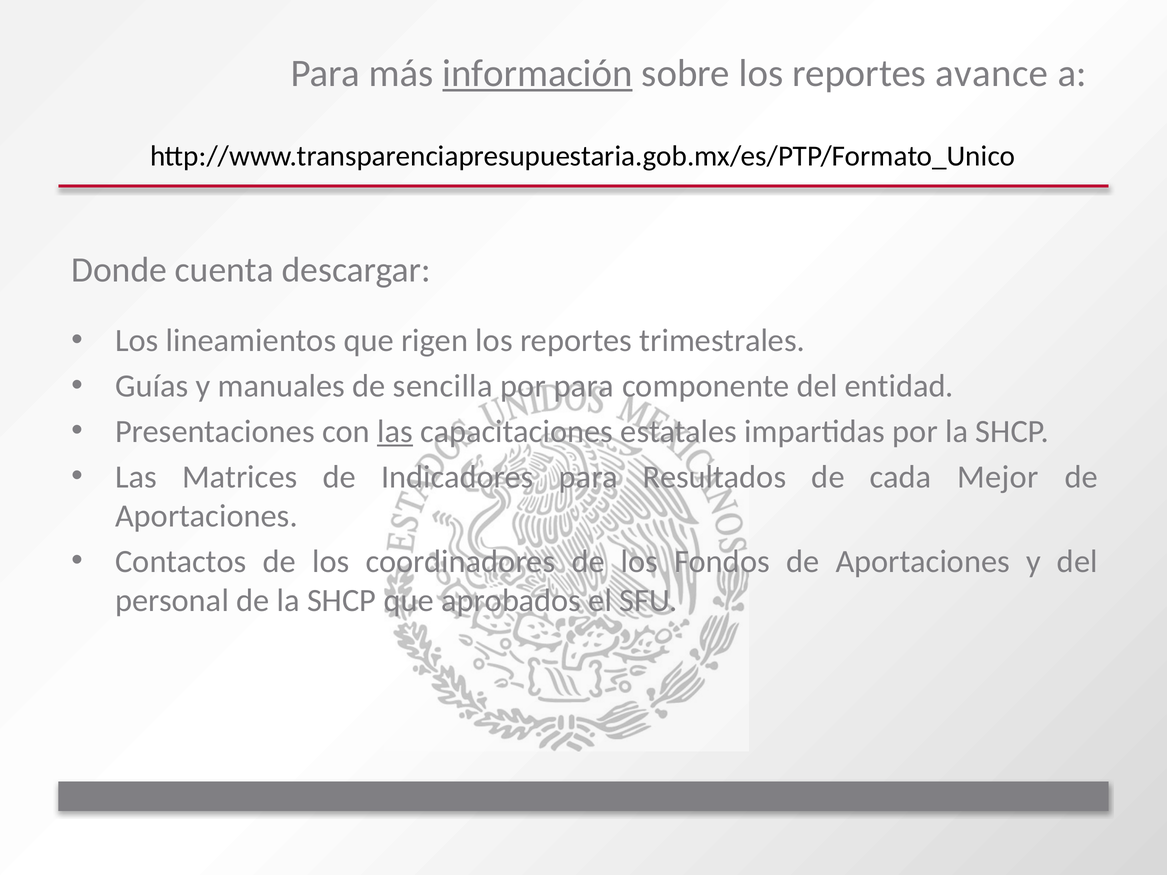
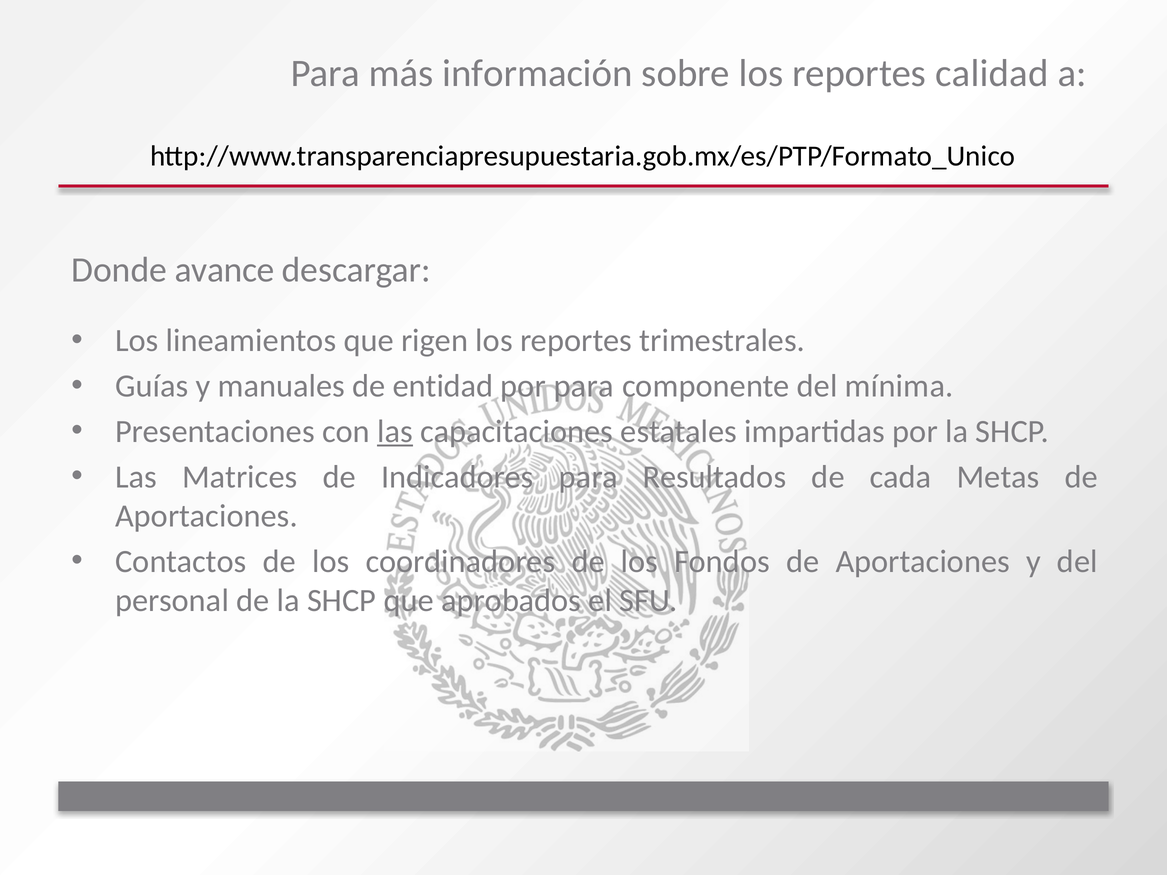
información underline: present -> none (537, 74)
avance: avance -> calidad (992, 74)
cuenta: cuenta -> avance (225, 270)
sencilla: sencilla -> entidad (443, 386)
entidad: entidad -> mínima (899, 386)
Mejor: Mejor -> Metas (998, 477)
